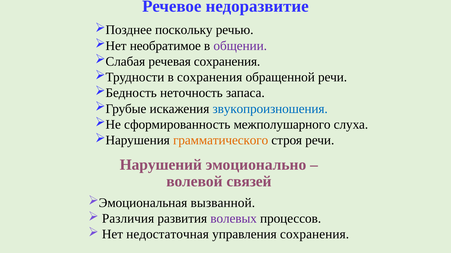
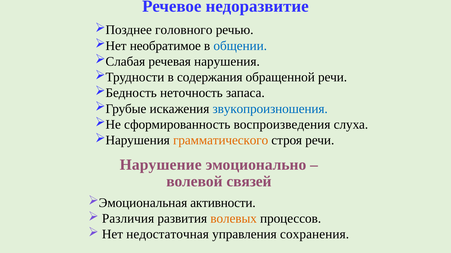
поскольку: поскольку -> головного (184, 30)
общении colour: purple -> blue (240, 46)
речевая сохранения: сохранения -> нарушения (227, 62)
в сохранения: сохранения -> содержания (210, 77)
межполушарного: межполушарного -> воспроизведения (282, 125)
Нарушений: Нарушений -> Нарушение (161, 165)
вызванной: вызванной -> активности (223, 203)
волевых colour: purple -> orange (234, 219)
